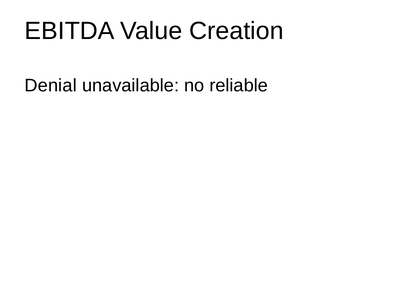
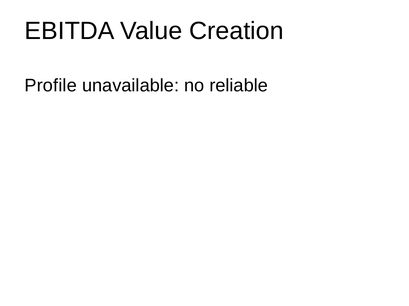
Denial: Denial -> Profile (51, 86)
